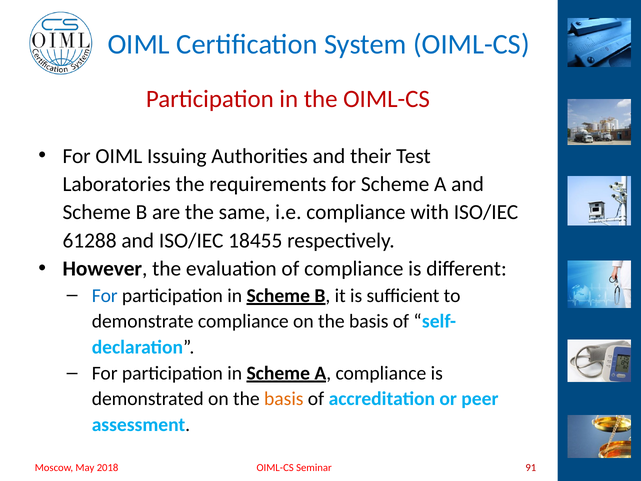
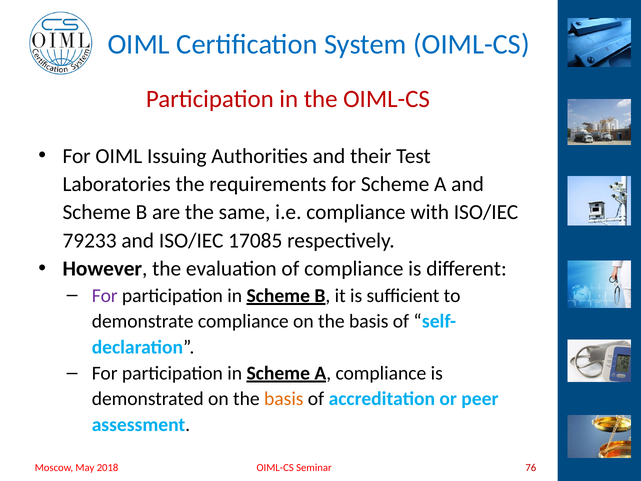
61288: 61288 -> 79233 (90, 240)
18455: 18455 -> 17085 (255, 240)
For colour: blue -> purple (105, 295)
91: 91 -> 76 (531, 467)
